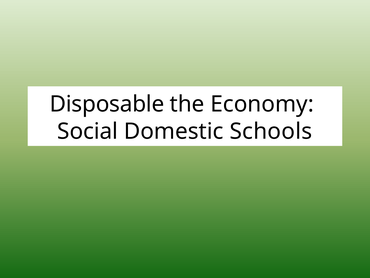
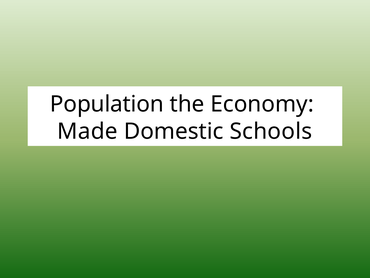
Disposable: Disposable -> Population (107, 104)
Social: Social -> Made (87, 131)
